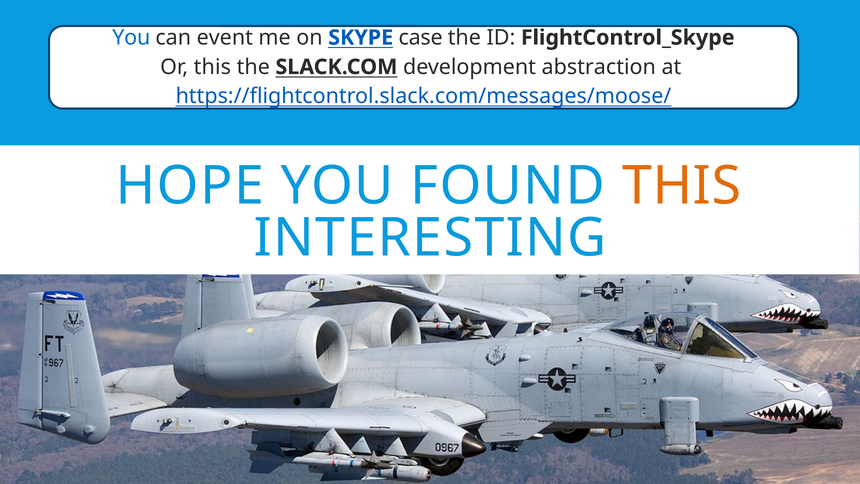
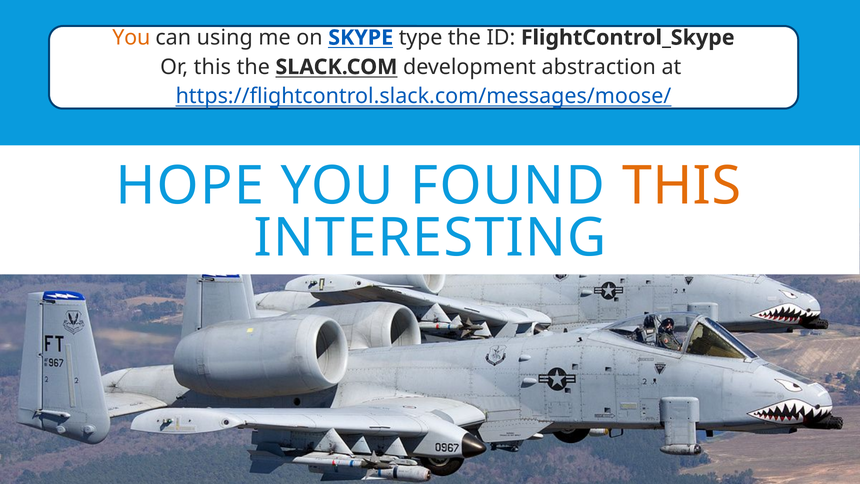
You colour: blue -> orange (131, 38)
event: event -> using (225, 38)
case: case -> type (421, 38)
